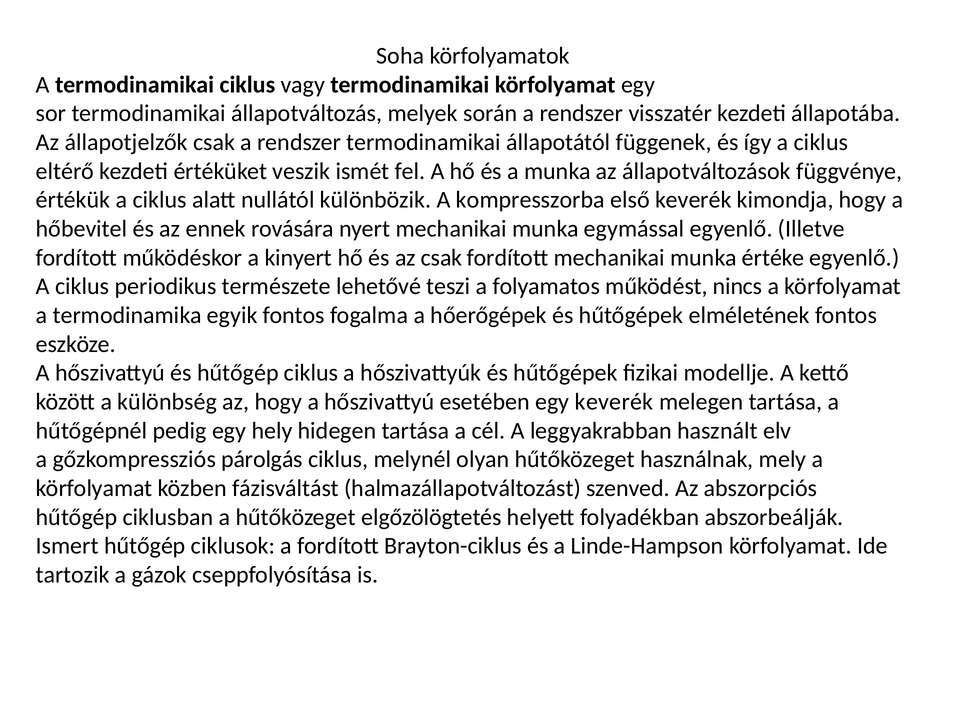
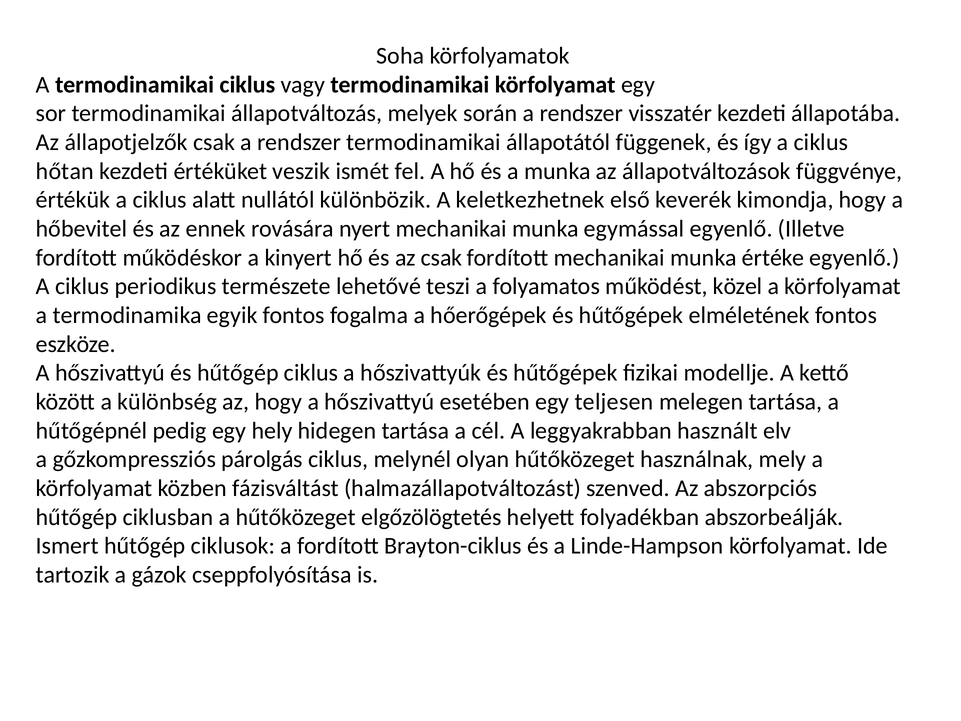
eltérő: eltérő -> hőtan (65, 171)
kompresszorba: kompresszorba -> keletkezhetnek (530, 200)
nincs: nincs -> közel (738, 286)
egy keverék: keverék -> teljesen (614, 402)
